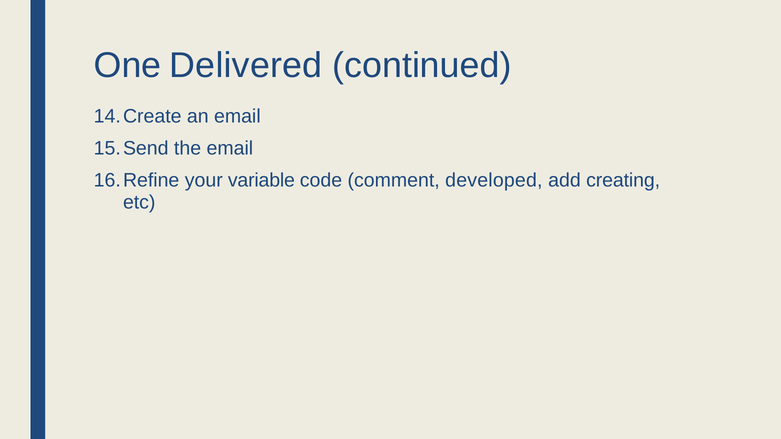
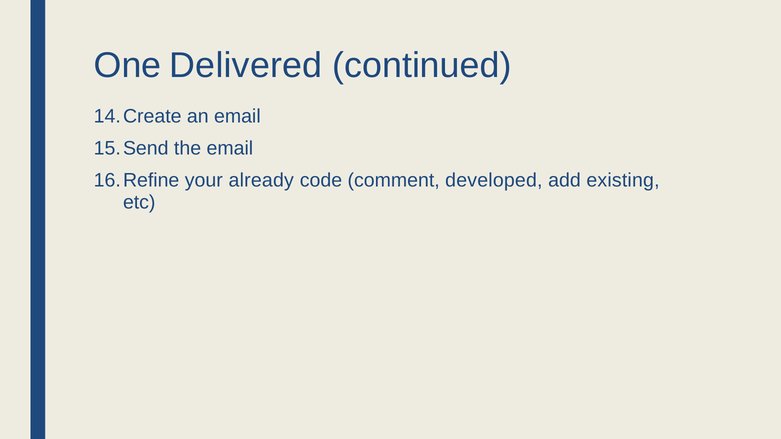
variable: variable -> already (261, 180)
creating: creating -> existing (623, 180)
